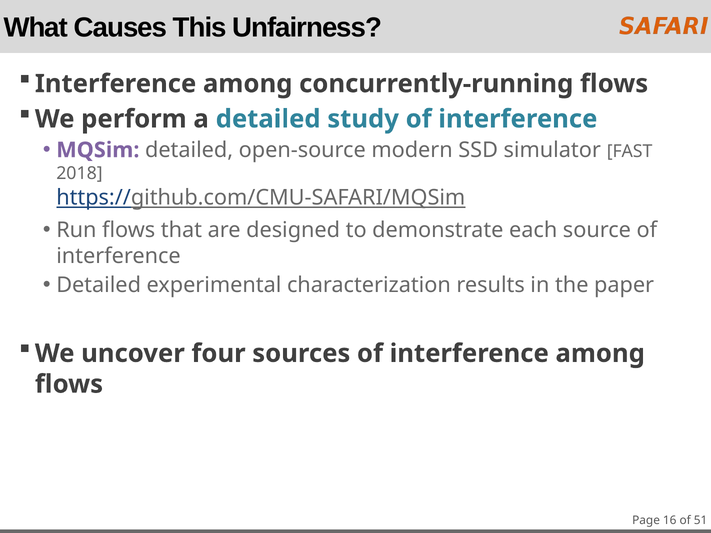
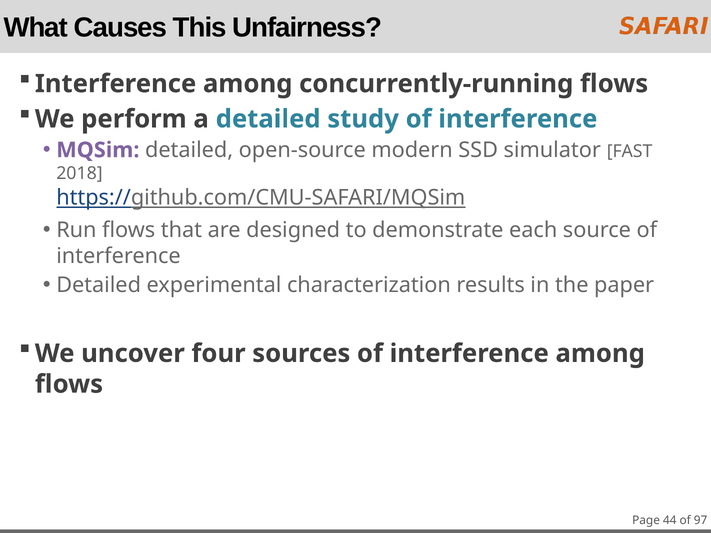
16: 16 -> 44 (670, 521)
51: 51 -> 97 (701, 521)
